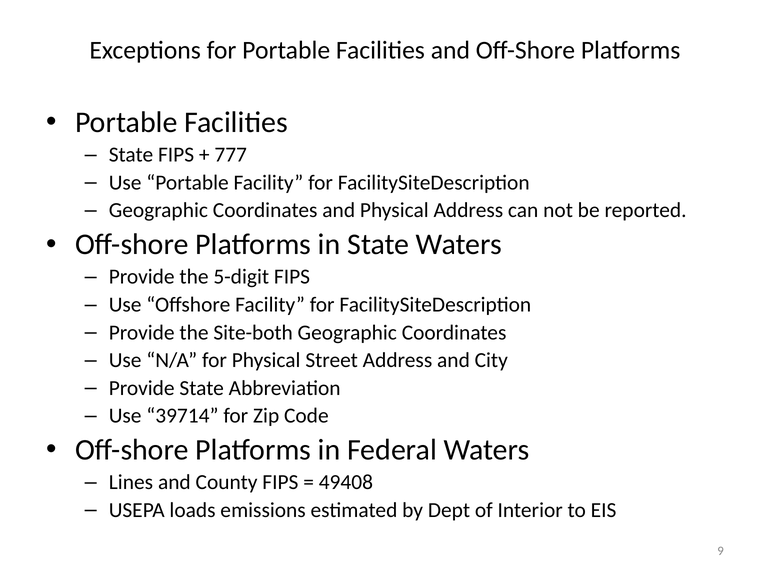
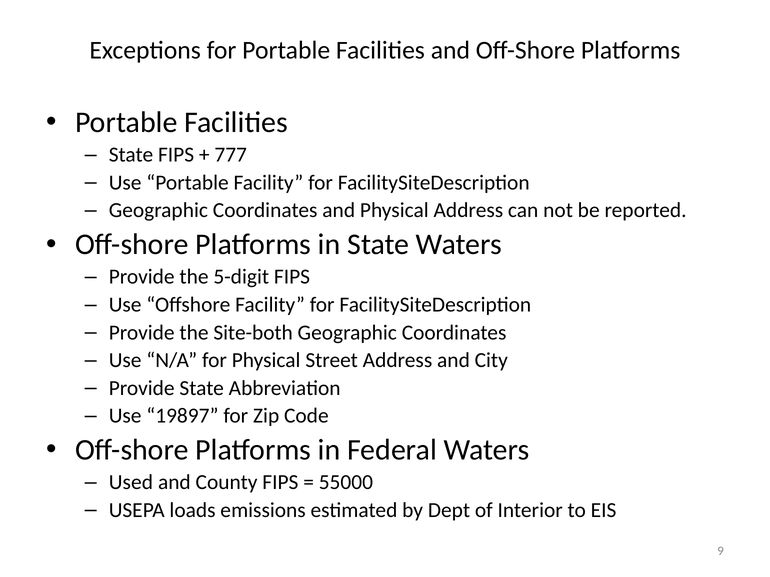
39714: 39714 -> 19897 (182, 416)
Lines: Lines -> Used (131, 483)
49408: 49408 -> 55000 (346, 483)
